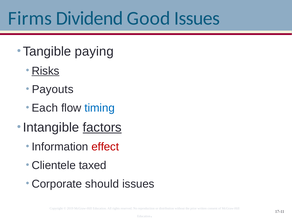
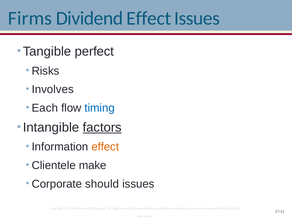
Dividend Good: Good -> Effect (149, 18)
paying: paying -> perfect (94, 51)
Risks underline: present -> none (45, 71)
Payouts: Payouts -> Involves (53, 89)
effect colour: red -> orange (105, 147)
taxed: taxed -> make (93, 165)
